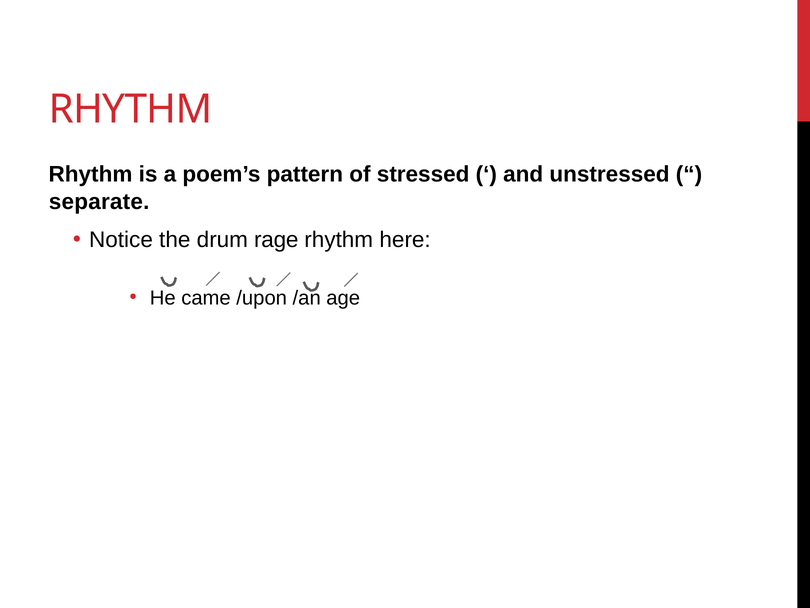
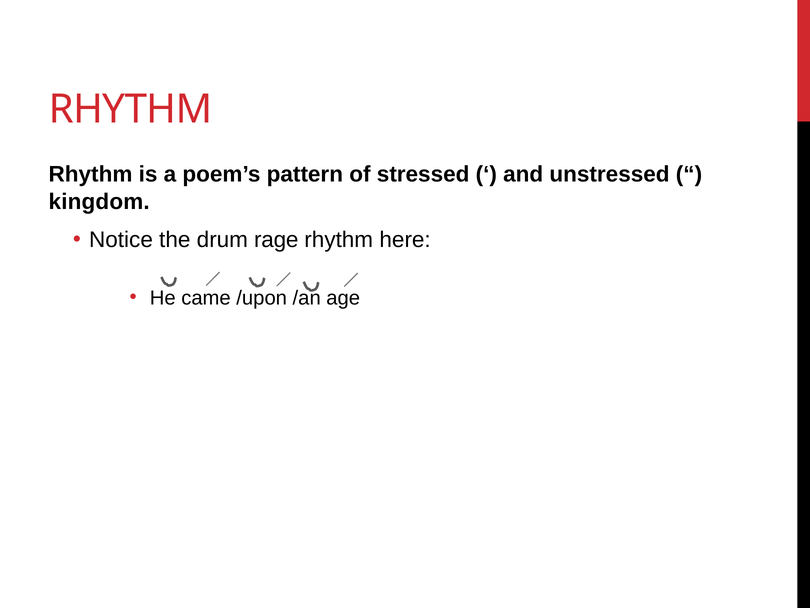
separate: separate -> kingdom (99, 201)
